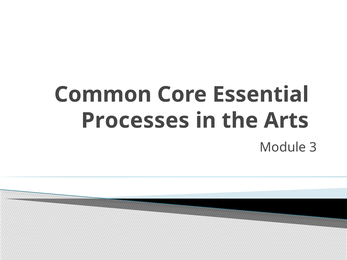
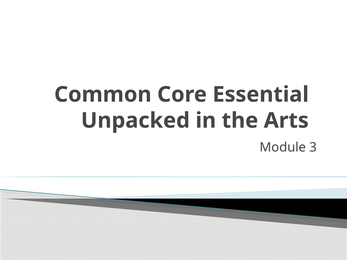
Processes: Processes -> Unpacked (135, 121)
